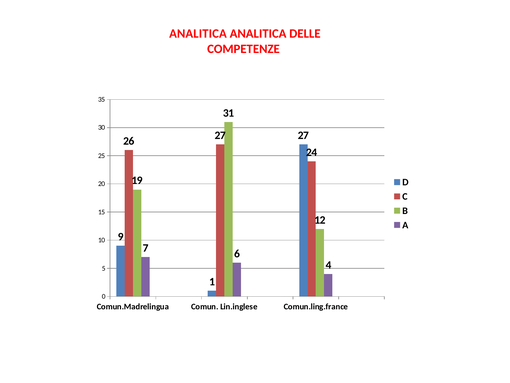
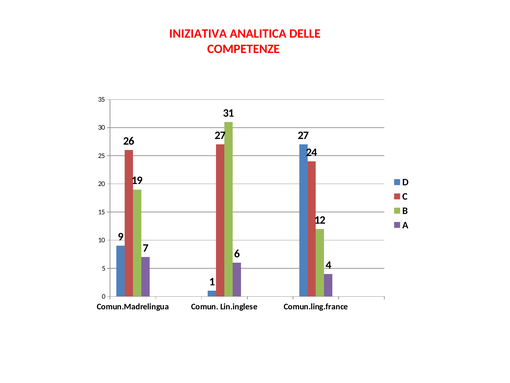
ANALITICA: ANALITICA -> INIZIATIVA (198, 34)
